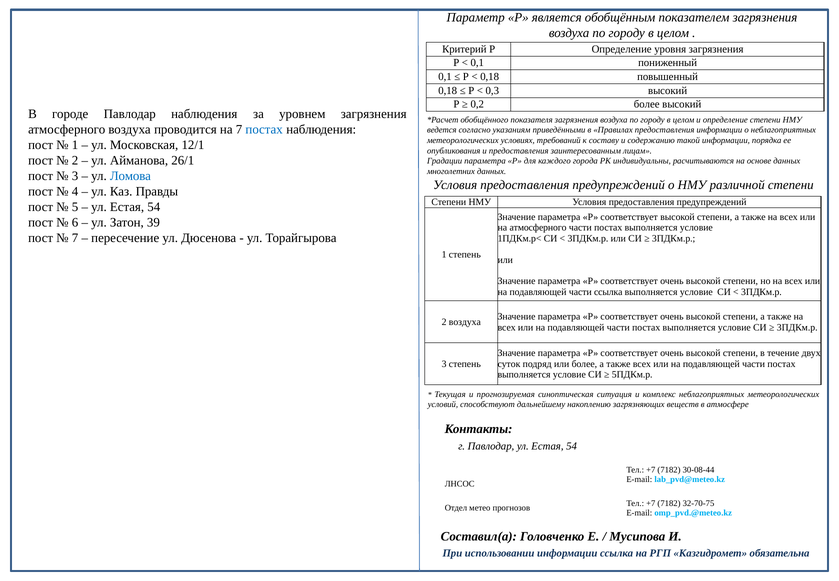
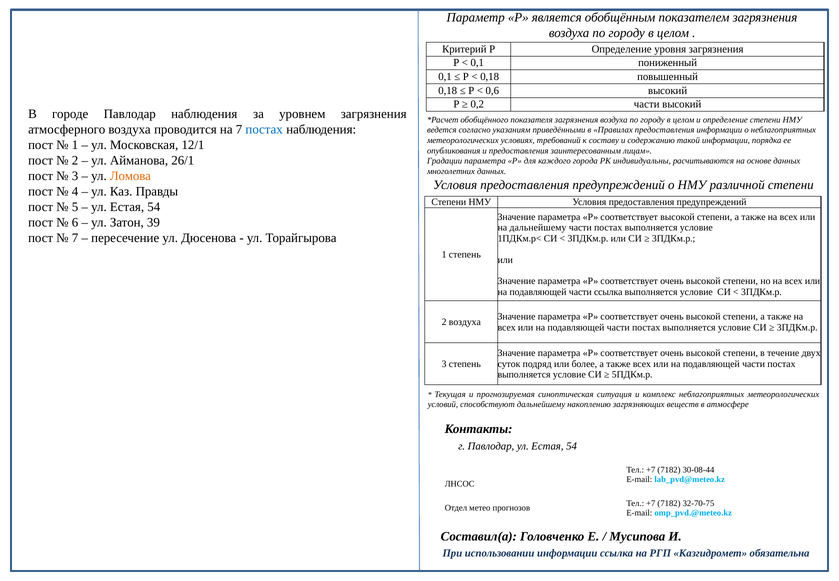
0,3: 0,3 -> 0,6 (492, 90)
0,2 более: более -> части (647, 104)
Ломова colour: blue -> orange (130, 176)
на атмосферного: атмосферного -> дальнейшему (538, 228)
